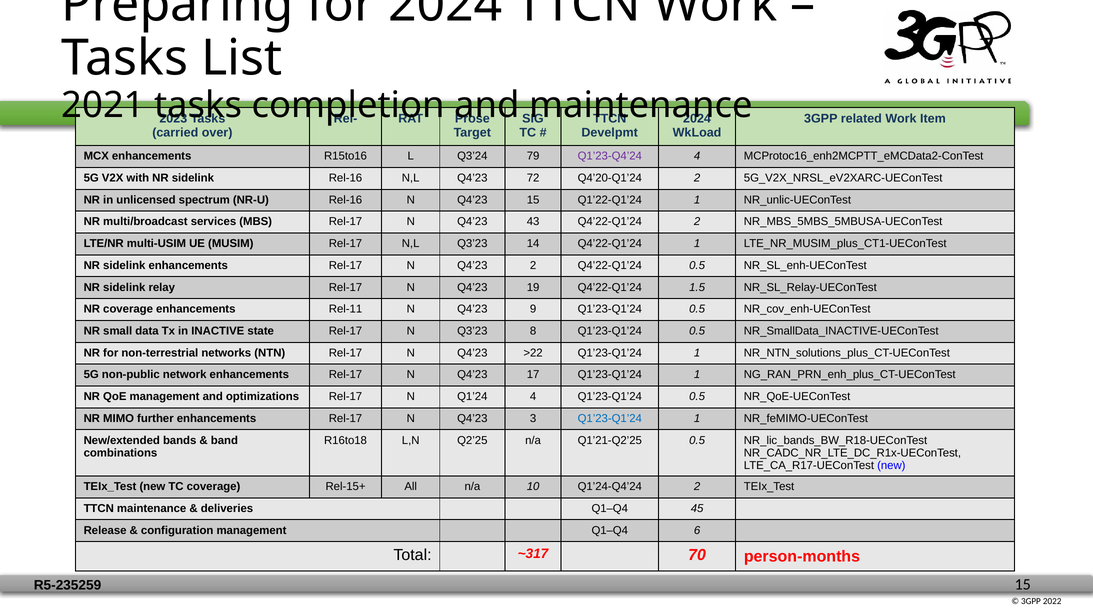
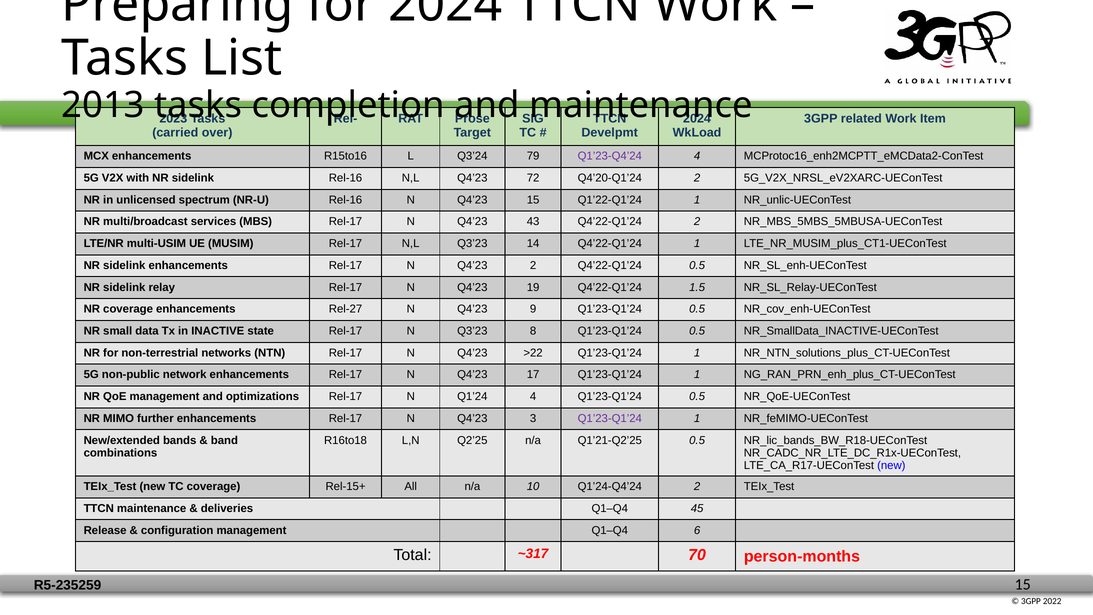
2021: 2021 -> 2013 (103, 105)
Rel-11: Rel-11 -> Rel-27 (346, 309)
Q1’23-Q1’24 colour: blue -> purple (610, 418)
